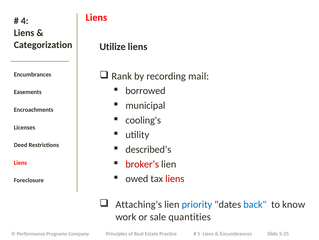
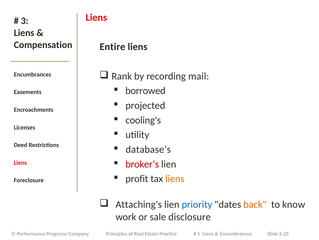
4: 4 -> 3 (25, 21)
Categorization: Categorization -> Compensation (43, 45)
Utilize: Utilize -> Entire (112, 47)
municipal: municipal -> projected (145, 105)
described’s: described’s -> database’s (148, 149)
owed: owed -> profit (137, 178)
liens colour: red -> orange (175, 178)
back colour: blue -> orange (255, 204)
quantities: quantities -> disclosure (190, 216)
